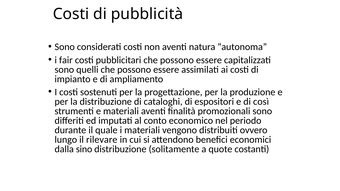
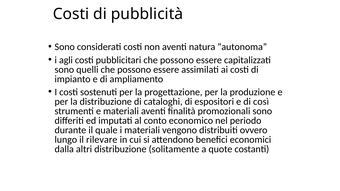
fair: fair -> agli (66, 60)
sino: sino -> altri (84, 149)
